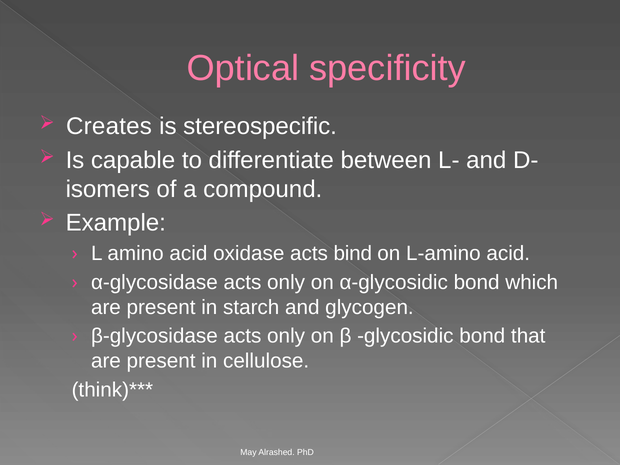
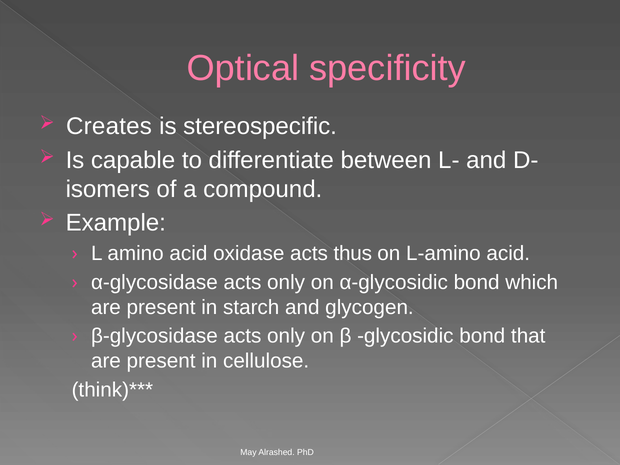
bind: bind -> thus (353, 254)
